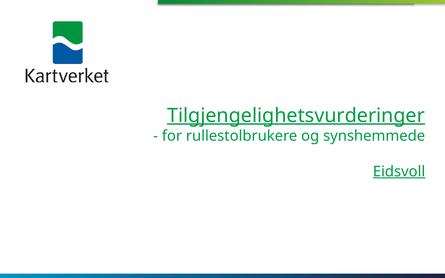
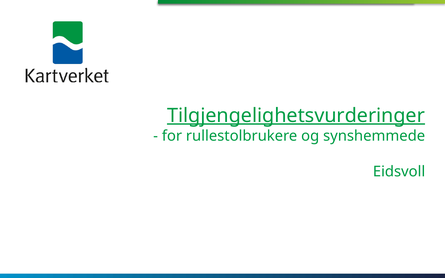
Eidsvoll underline: present -> none (399, 172)
